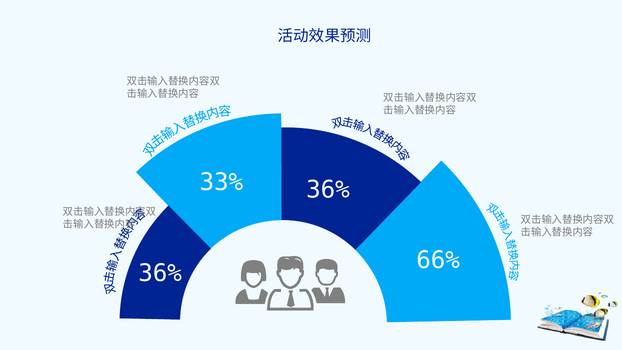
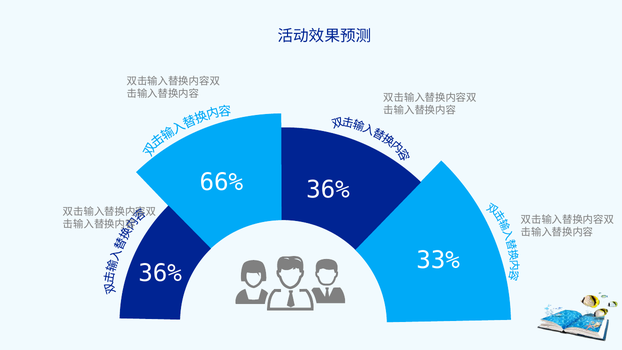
33%: 33% -> 66% (221, 182)
66%: 66% -> 33% (438, 260)
